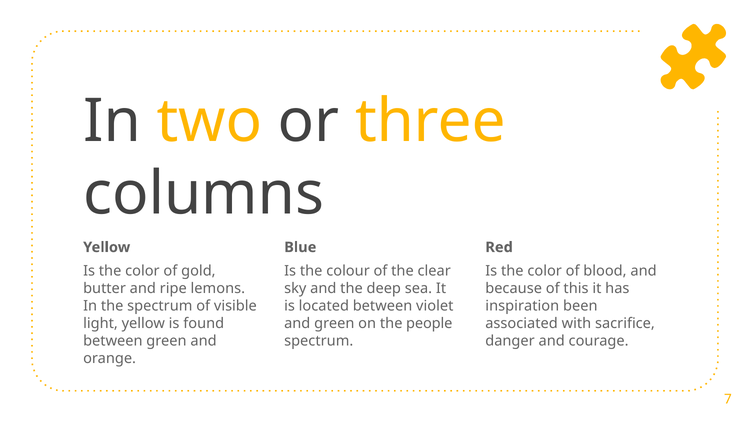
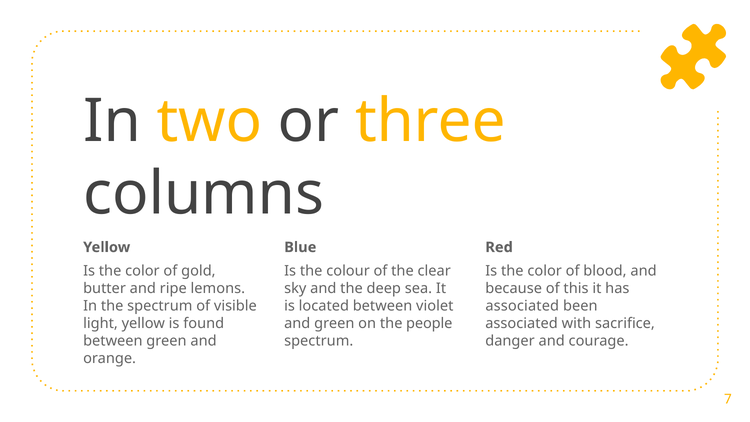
inspiration: inspiration -> associated (522, 306)
